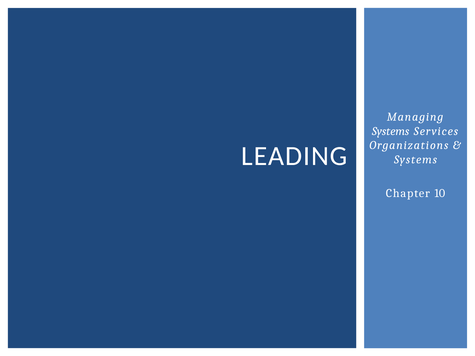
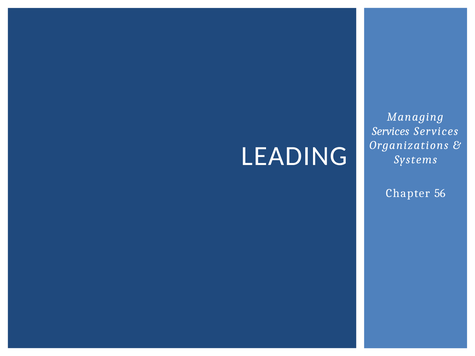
Systems: Systems -> Services (391, 131)
10: 10 -> 56 (440, 193)
